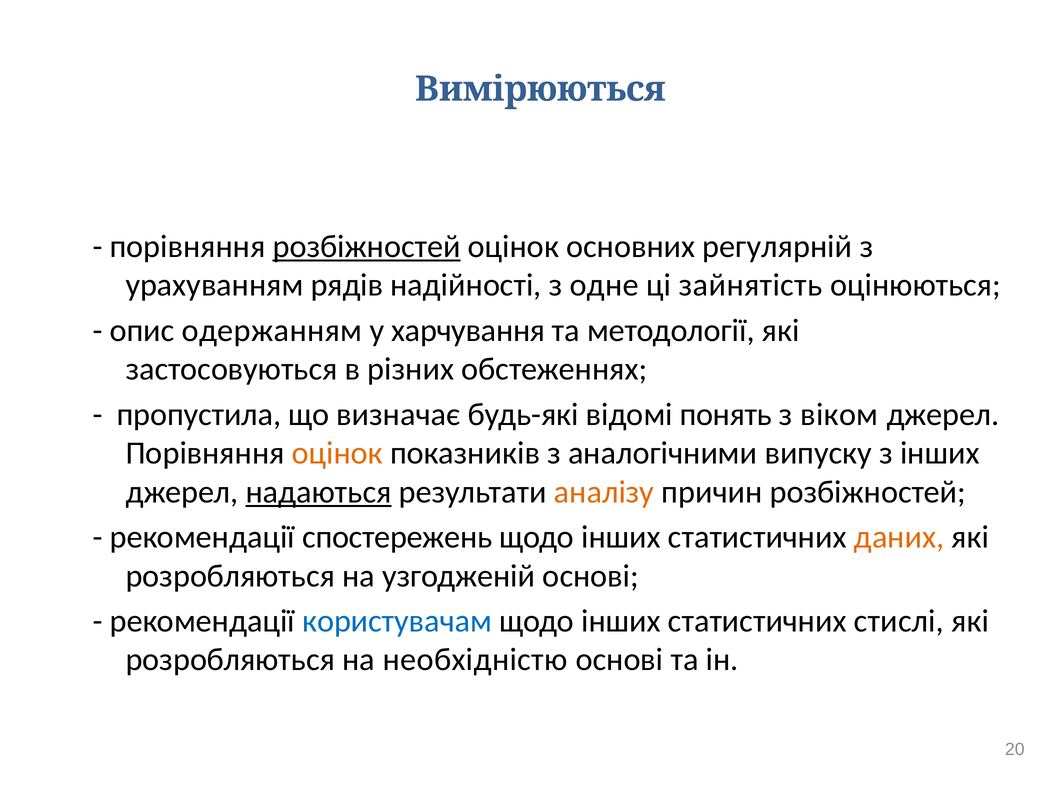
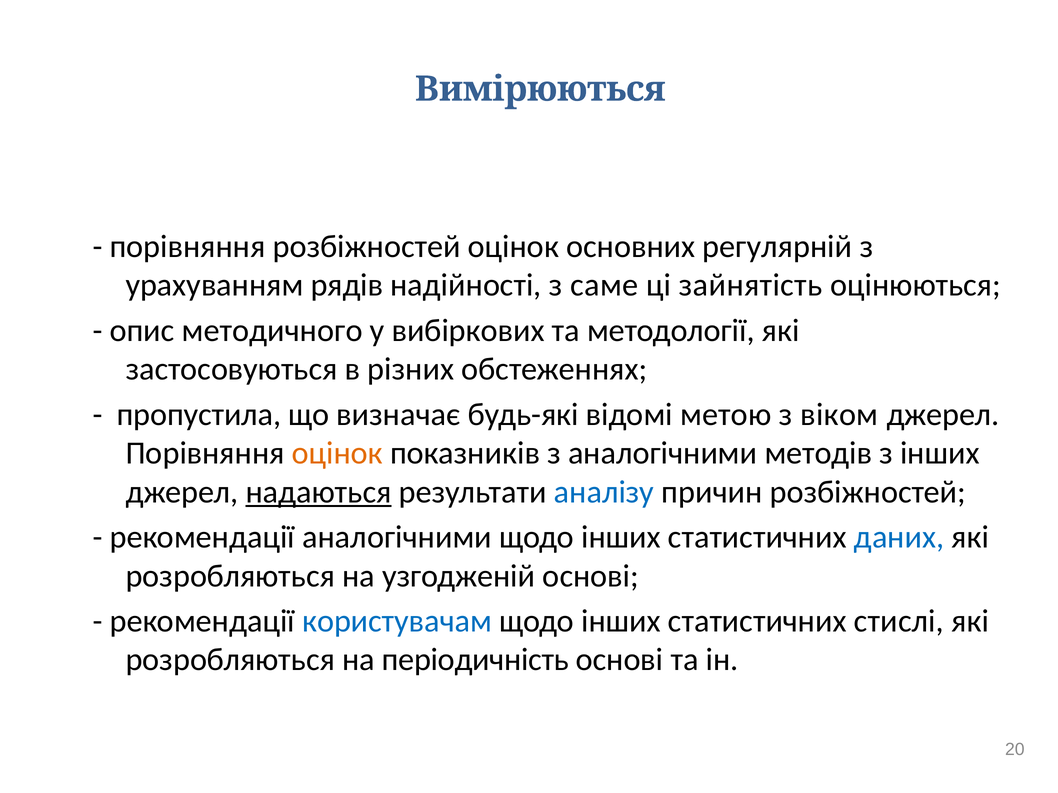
розбіжностей underline: present -> none (367, 247)
одне: одне -> саме (604, 285)
одержанням: одержанням -> методичного (272, 331)
харчування: харчування -> вибіркових (468, 331)
понять: понять -> метою (726, 415)
випуску: випуску -> методів (818, 453)
аналізу colour: orange -> blue (604, 492)
рекомендації спостережень: спостережень -> аналогічними (397, 537)
даних colour: orange -> blue (899, 537)
необхідністю: необхідністю -> періодичність (475, 660)
